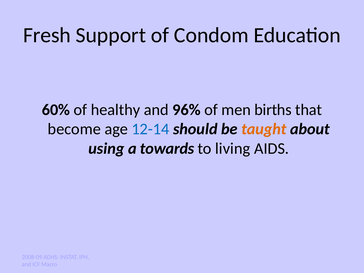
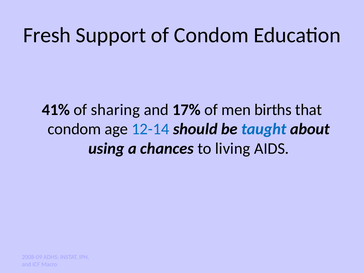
60%: 60% -> 41% (56, 110)
healthy: healthy -> sharing (115, 110)
96%: 96% -> 17% (186, 110)
become: become -> condom (74, 129)
taught colour: orange -> blue (264, 129)
towards: towards -> chances (167, 149)
